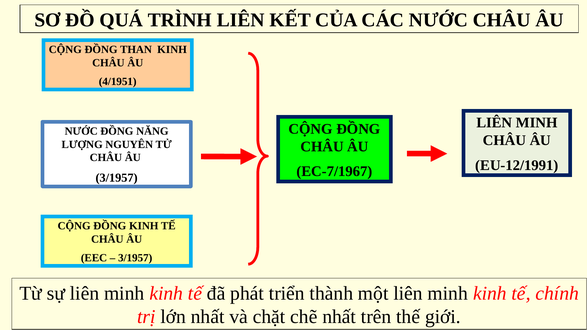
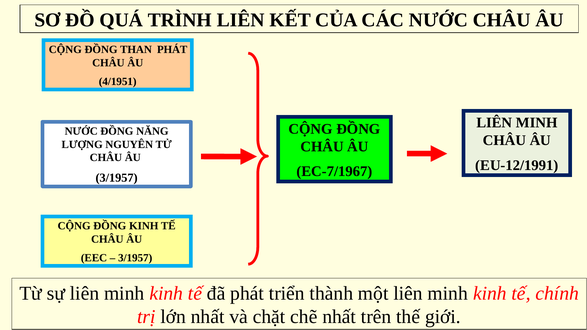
THAN KINH: KINH -> PHÁT (172, 50)
